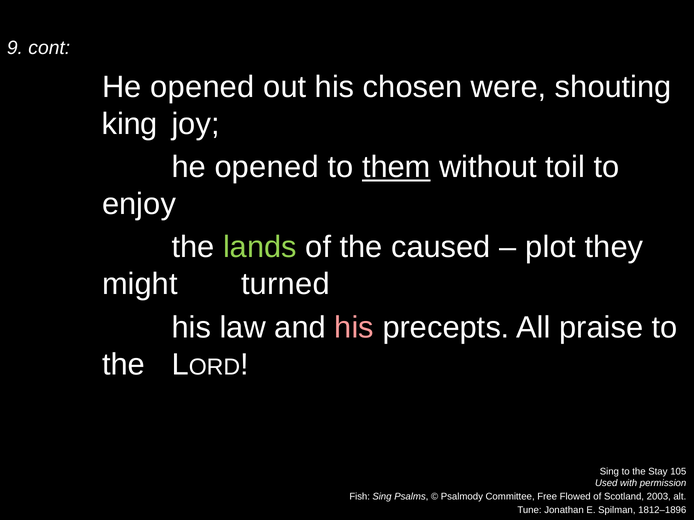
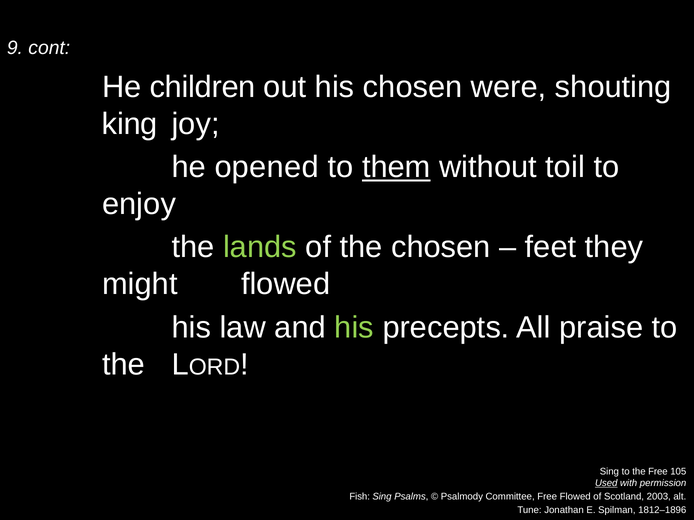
opened: opened -> children (203, 87)
the caused: caused -> chosen (441, 248)
plot: plot -> feet (551, 248)
might turned: turned -> flowed (286, 285)
his colour: pink -> light green (354, 328)
the Stay: Stay -> Free (658, 472)
Used underline: none -> present (606, 483)
